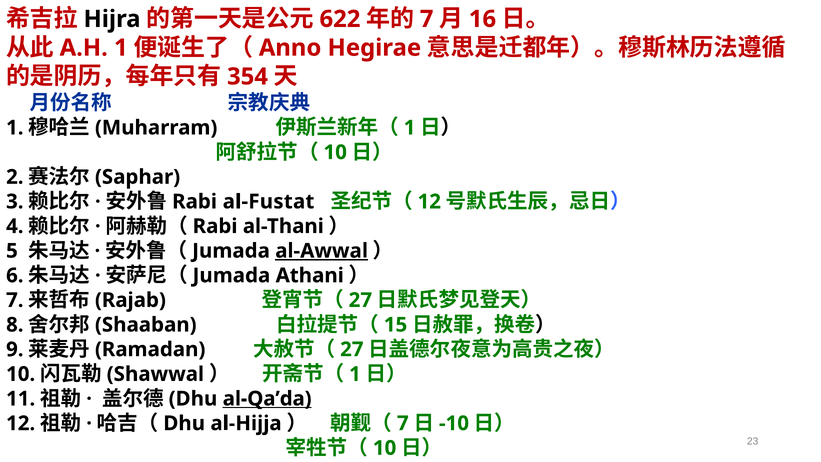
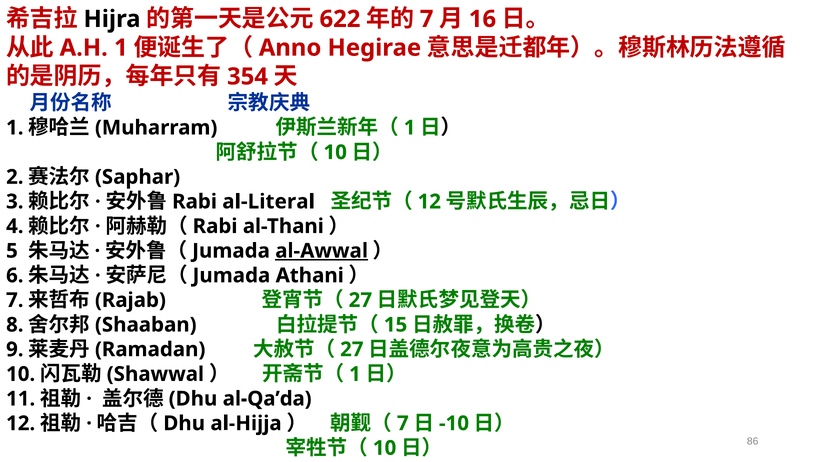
al-Fustat: al-Fustat -> al-Literal (269, 202)
al-Qa’da underline: present -> none (267, 399)
23: 23 -> 86 (753, 441)
